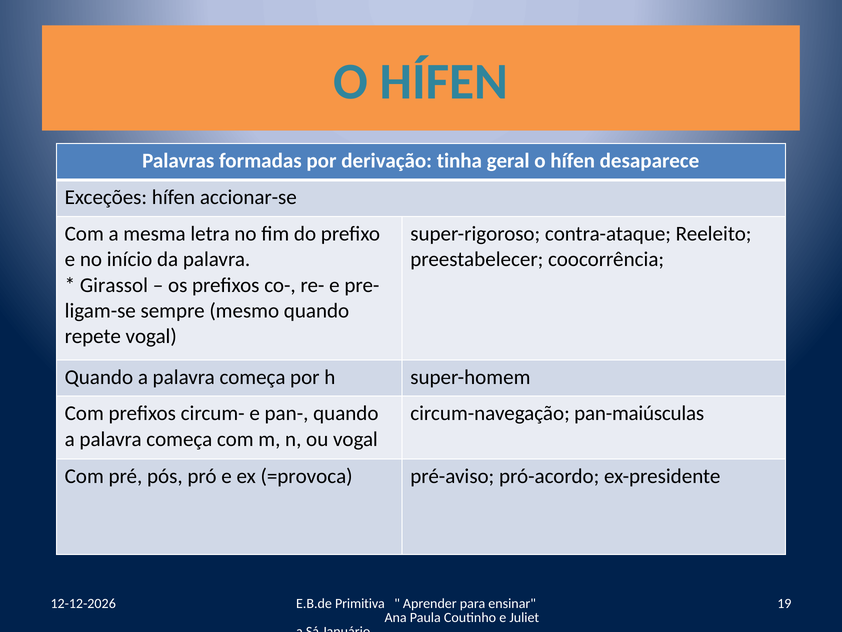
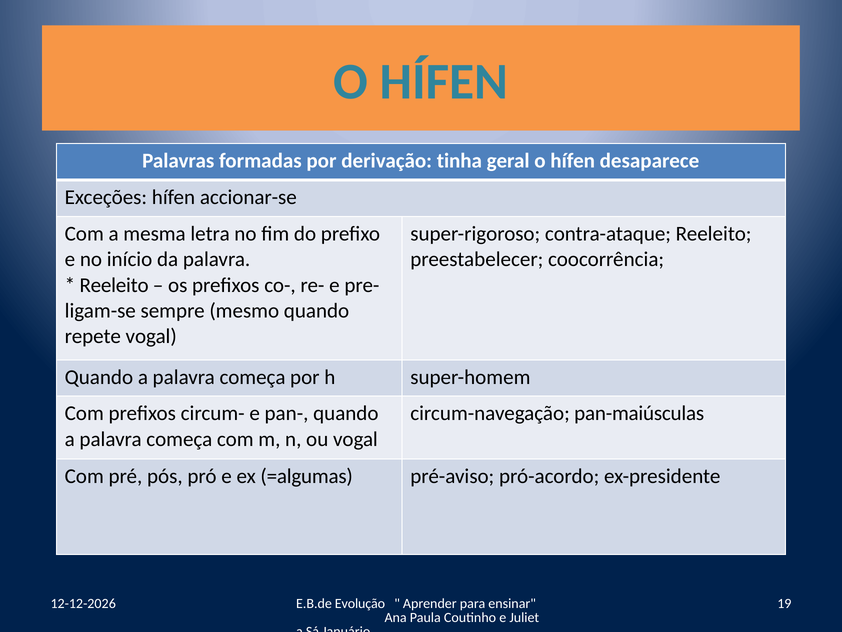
Girassol: Girassol -> Reeleito (114, 285)
=provoca: =provoca -> =algumas (307, 476)
Primitiva: Primitiva -> Evolução (360, 603)
